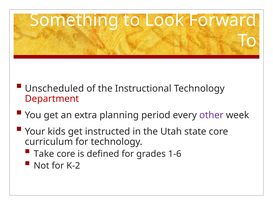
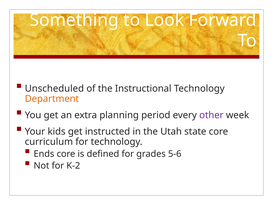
Department colour: red -> orange (52, 99)
Take: Take -> Ends (44, 154)
1-6: 1-6 -> 5-6 (175, 154)
